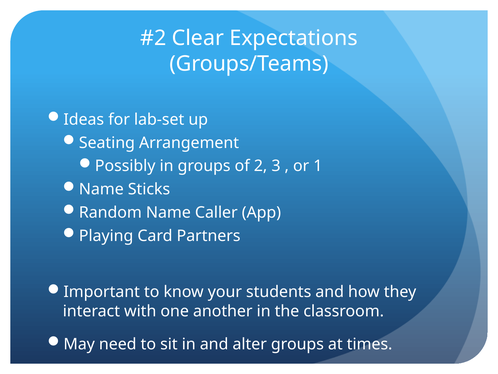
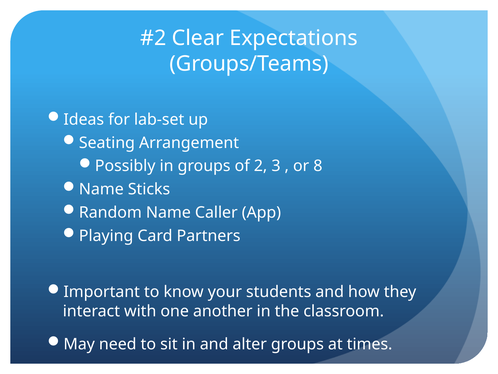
1: 1 -> 8 (318, 166)
